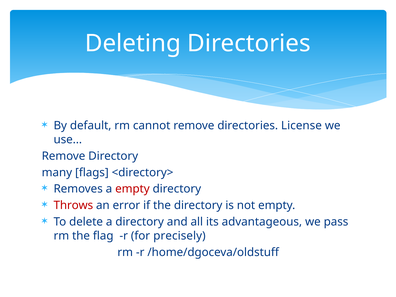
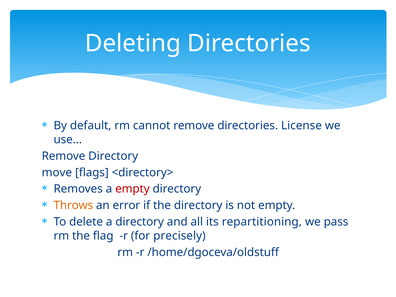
many: many -> move (57, 172)
Throws colour: red -> orange (73, 205)
advantageous: advantageous -> repartitioning (262, 222)
